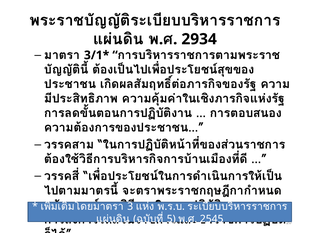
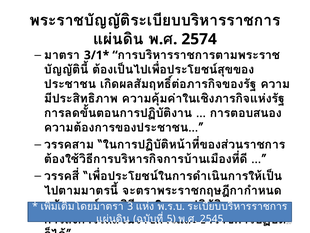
2934: 2934 -> 2574 (199, 39)
